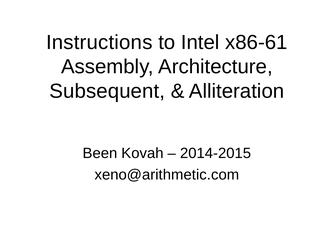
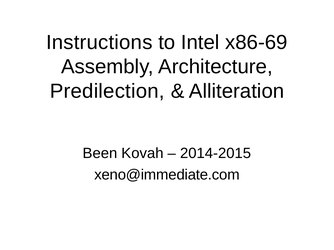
x86-61: x86-61 -> x86-69 (256, 42)
Subsequent: Subsequent -> Predilection (107, 91)
xeno@arithmetic.com: xeno@arithmetic.com -> xeno@immediate.com (167, 175)
